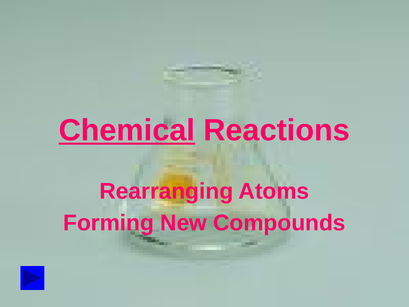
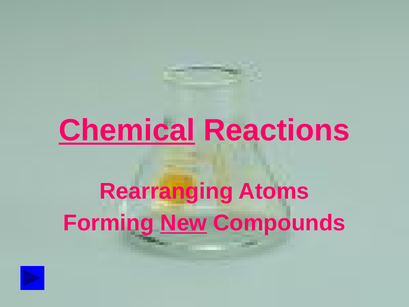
New underline: none -> present (184, 223)
